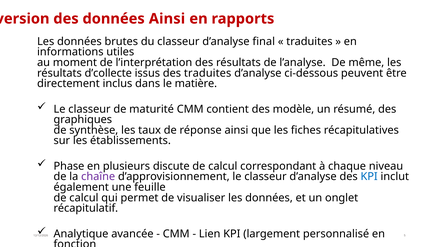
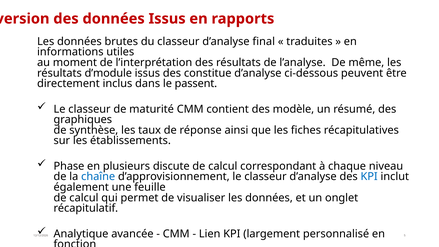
données Ainsi: Ainsi -> Issus (167, 19)
d’collecte: d’collecte -> d’module (108, 73)
des traduites: traduites -> constitue (208, 73)
matière: matière -> passent (196, 84)
chaîne colour: purple -> blue (98, 177)
